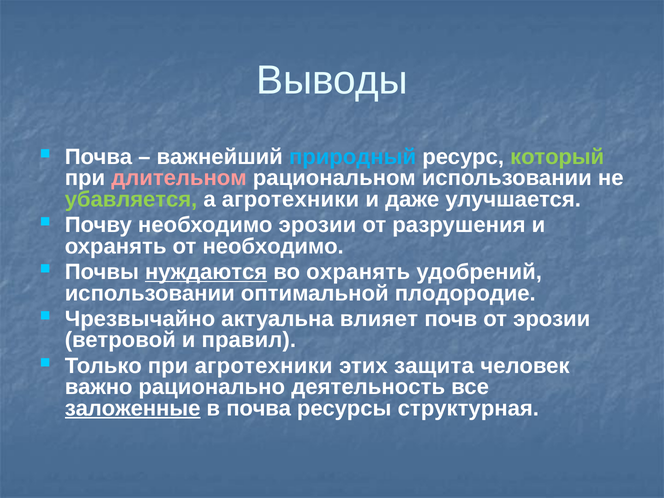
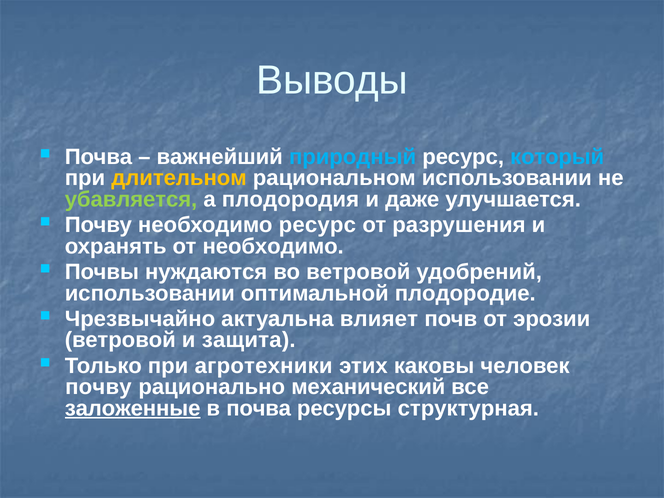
который colour: light green -> light blue (557, 157)
длительном colour: pink -> yellow (179, 178)
а агротехники: агротехники -> плодородия (290, 199)
необходимо эрозии: эрозии -> ресурс (317, 225)
нуждаются underline: present -> none (206, 272)
во охранять: охранять -> ветровой (358, 272)
правил: правил -> защита (249, 340)
защита: защита -> каковы (434, 366)
важно: важно -> почву (98, 387)
деятельность: деятельность -> механический (368, 387)
